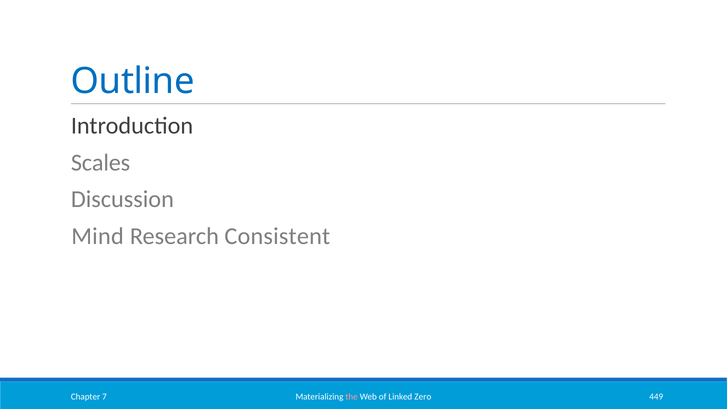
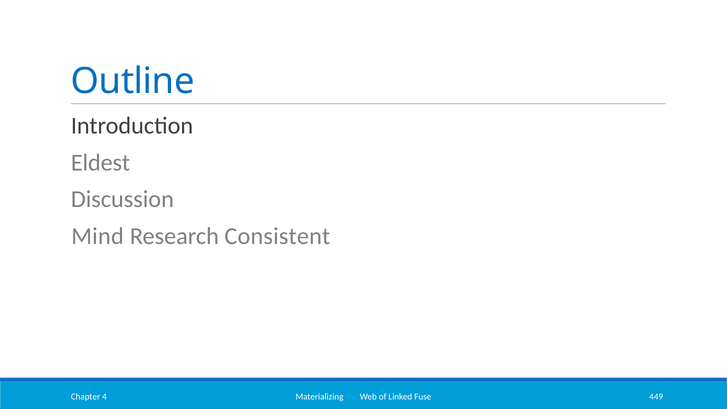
Scales: Scales -> Eldest (100, 163)
the colour: pink -> light blue (352, 397)
Zero: Zero -> Fuse (423, 397)
7: 7 -> 4 (104, 397)
